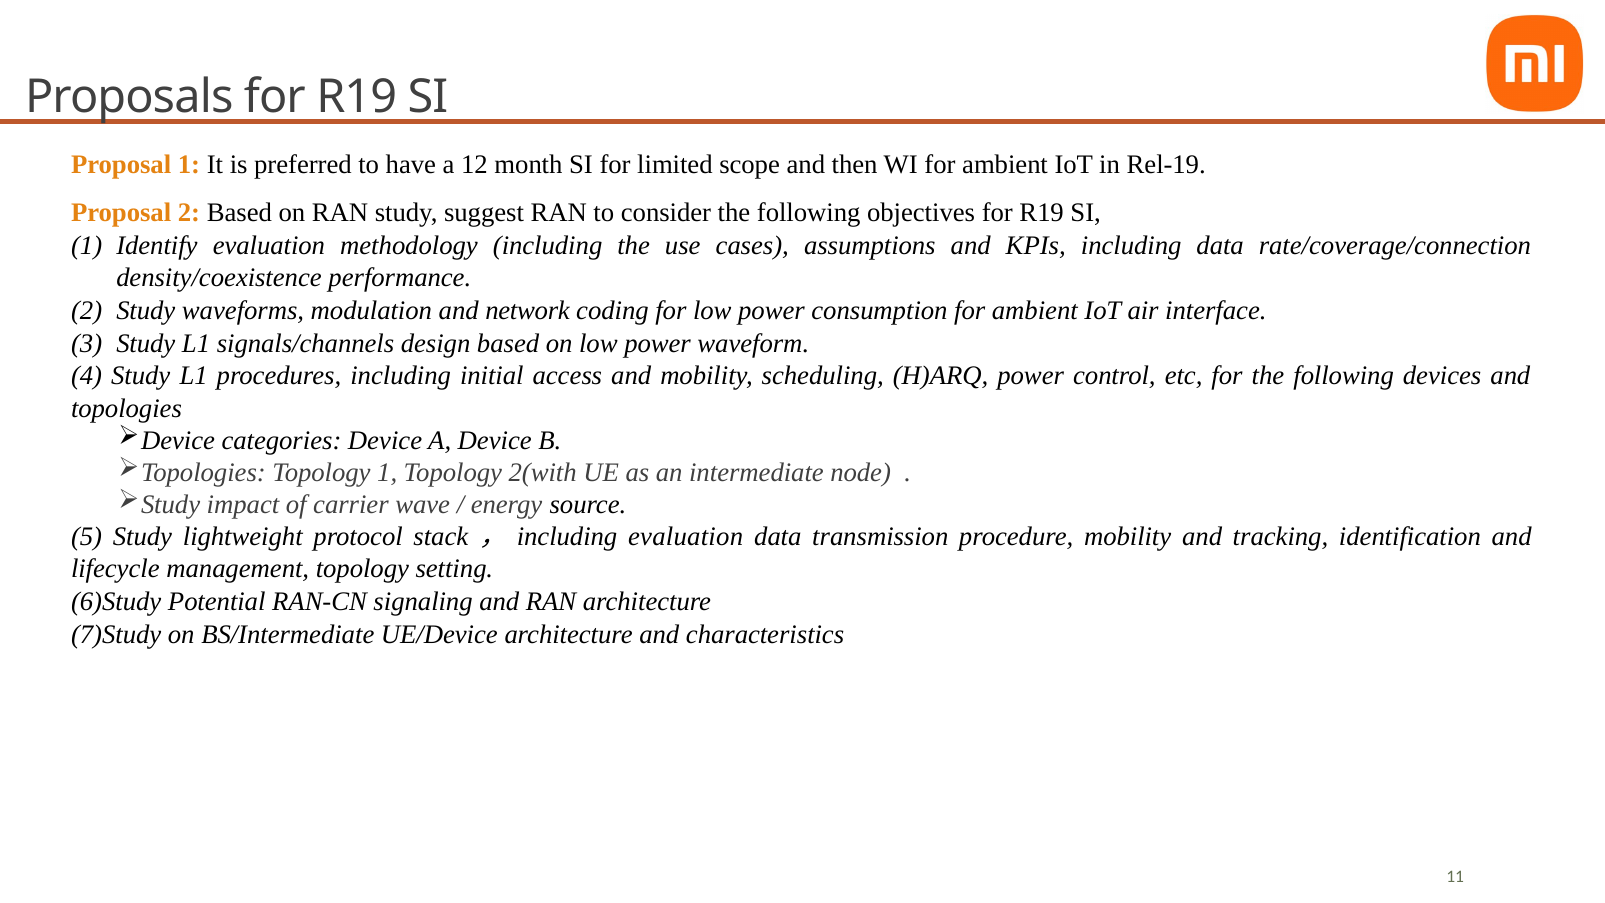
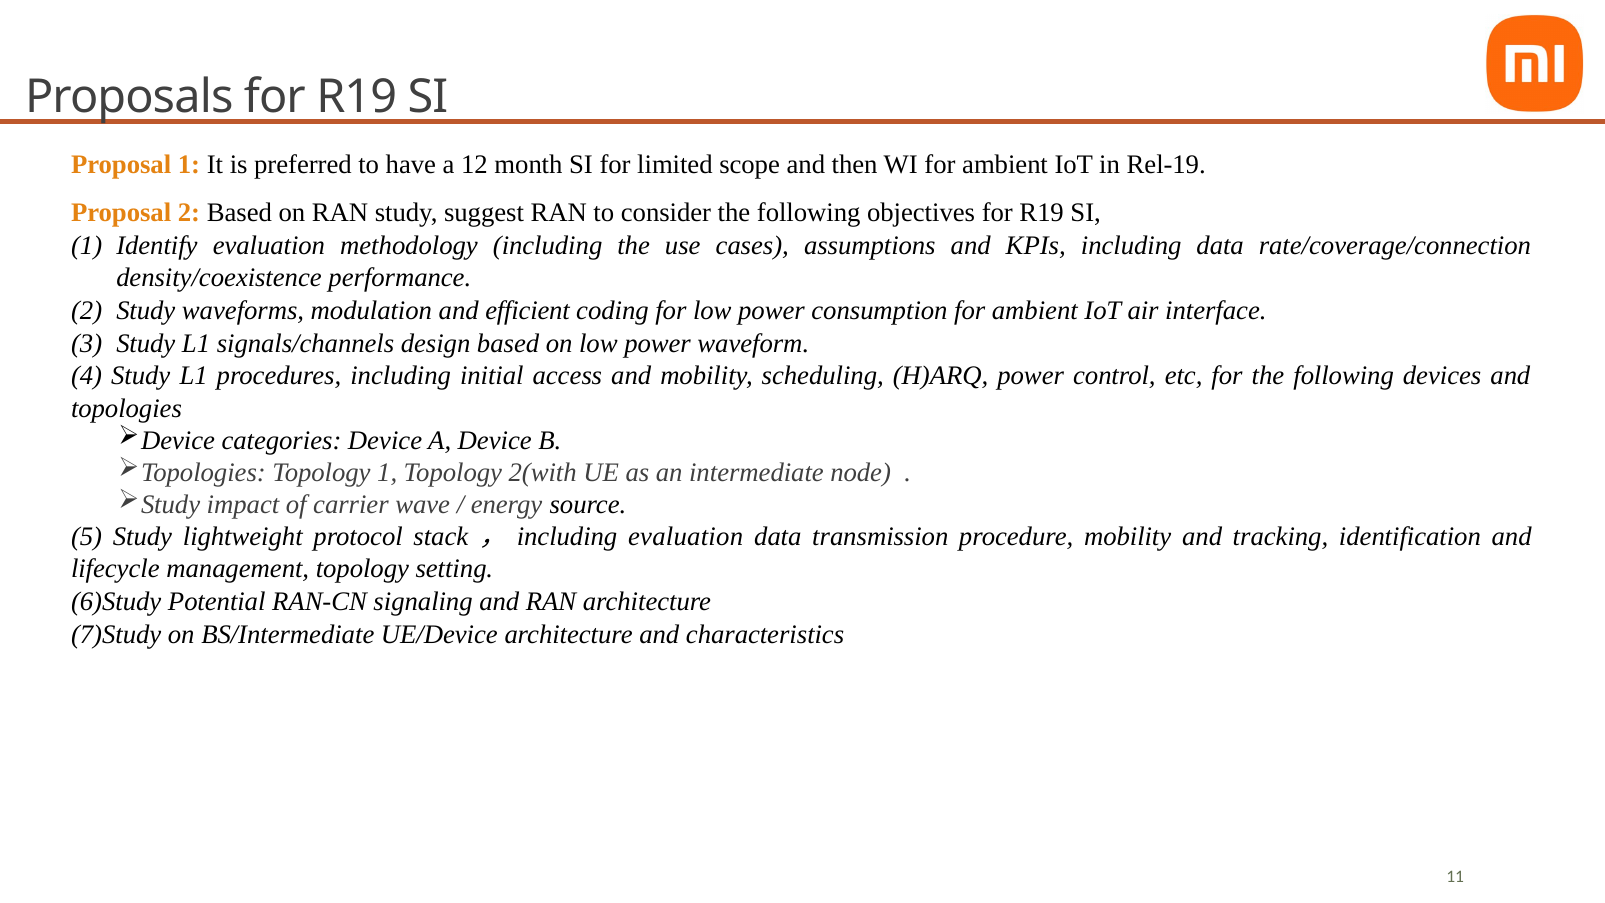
network: network -> efficient (528, 310)
